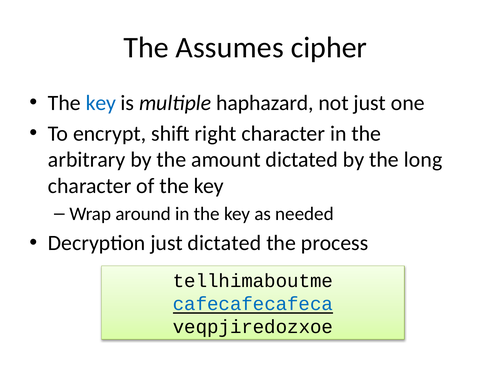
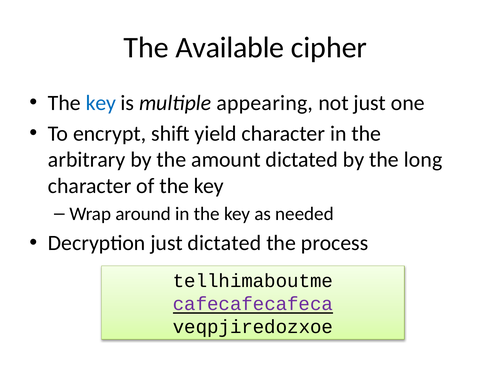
Assumes: Assumes -> Available (230, 48)
haphazard: haphazard -> appearing (265, 103)
right: right -> yield (216, 134)
cafecafecafeca colour: blue -> purple (253, 304)
